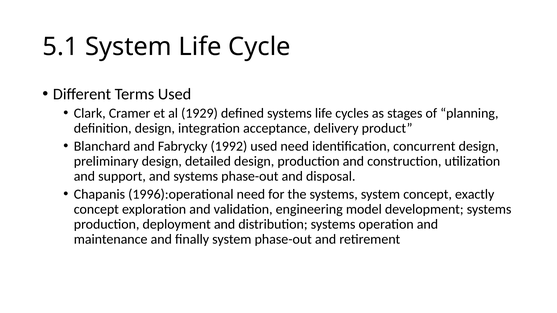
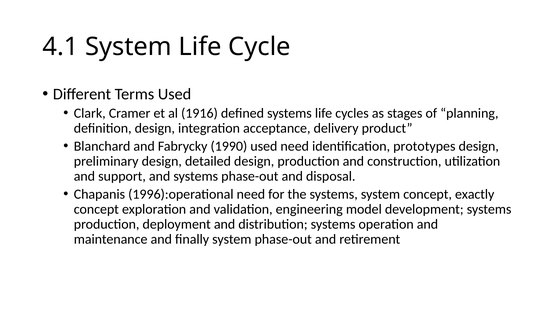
5.1: 5.1 -> 4.1 (60, 47)
1929: 1929 -> 1916 (199, 113)
1992: 1992 -> 1990 (229, 146)
concurrent: concurrent -> prototypes (424, 146)
